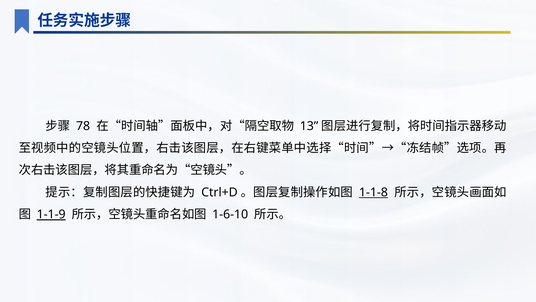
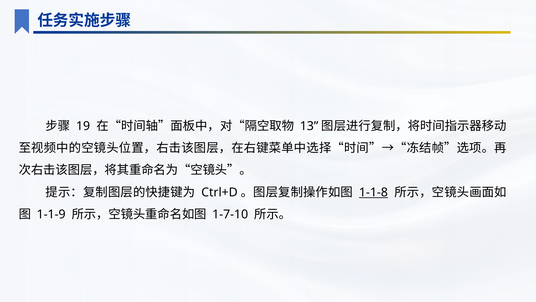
78: 78 -> 19 (83, 126)
1-1-9 underline: present -> none (51, 214)
1-6-10: 1-6-10 -> 1-7-10 (230, 214)
